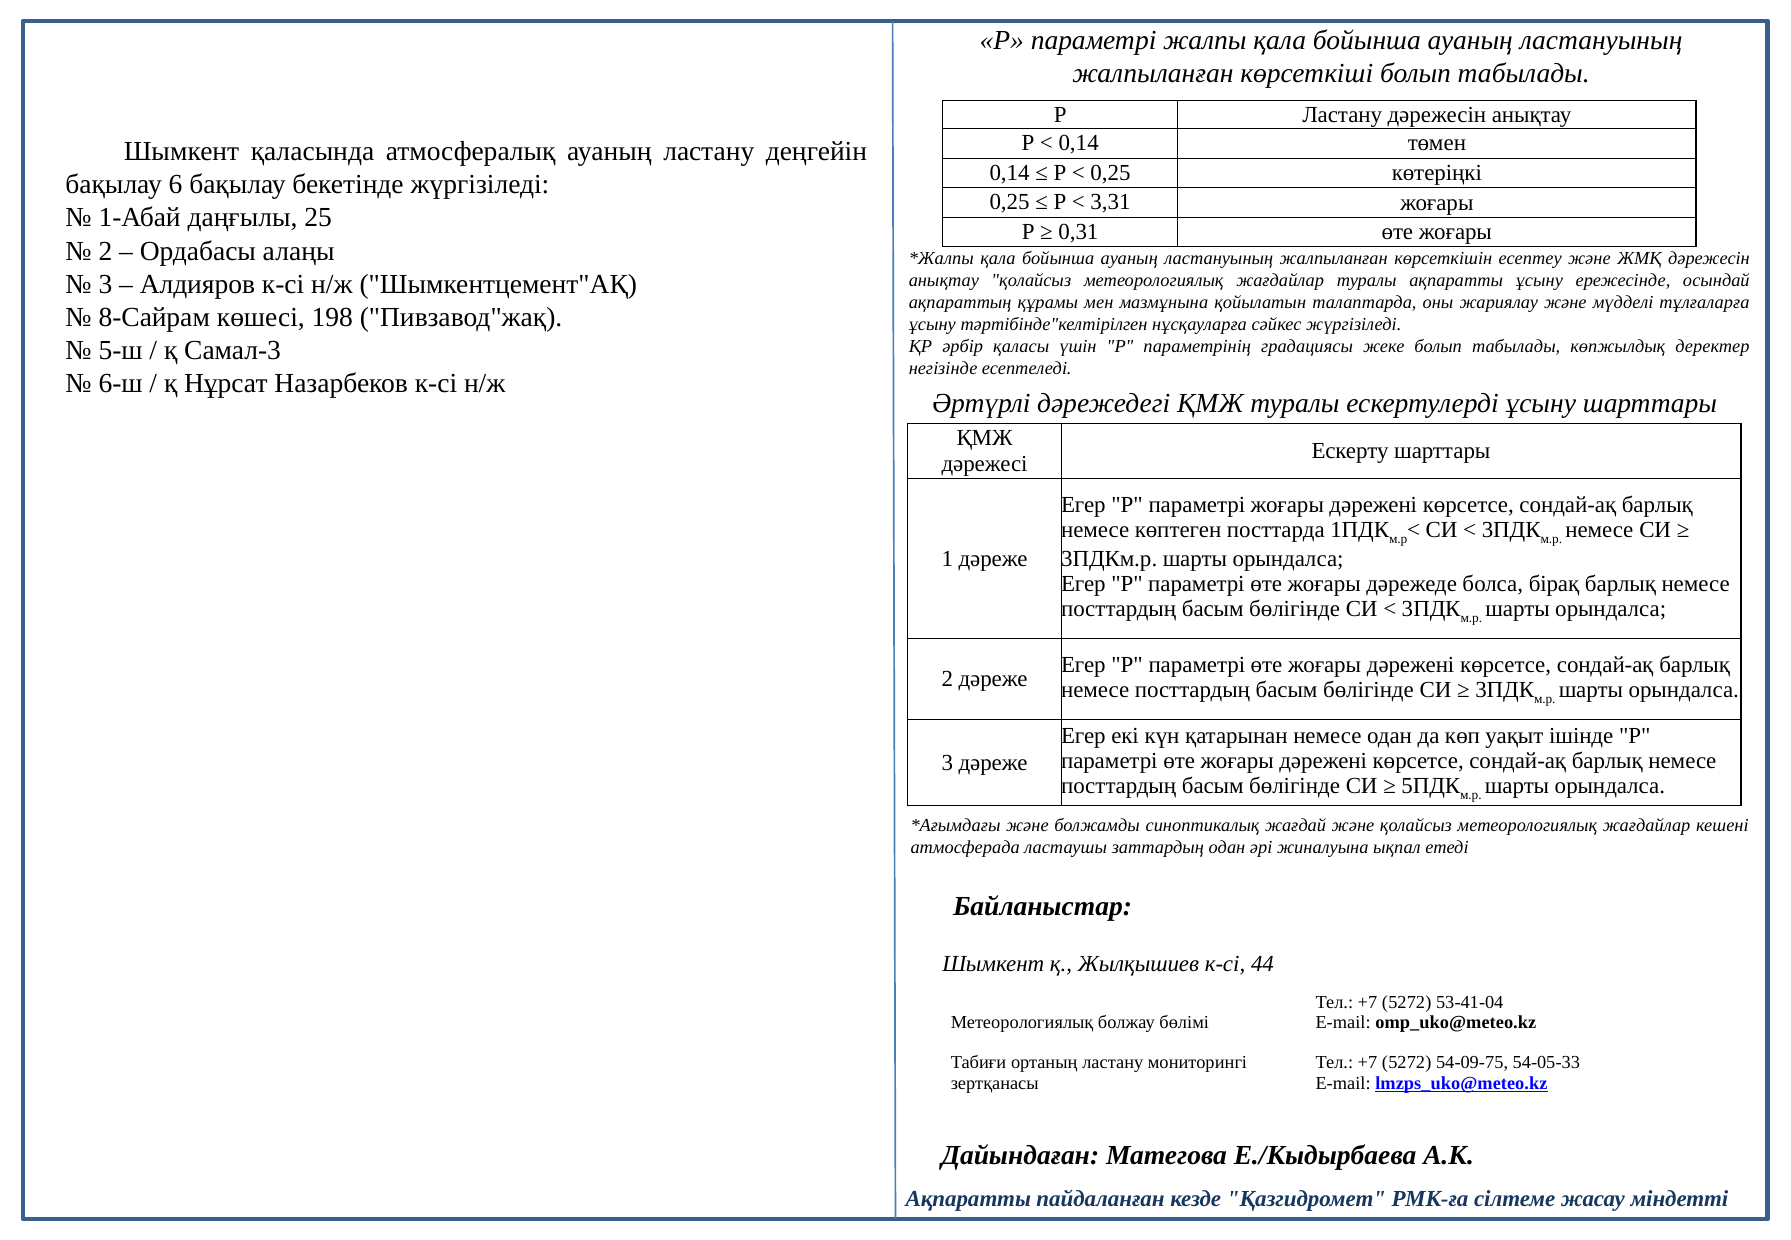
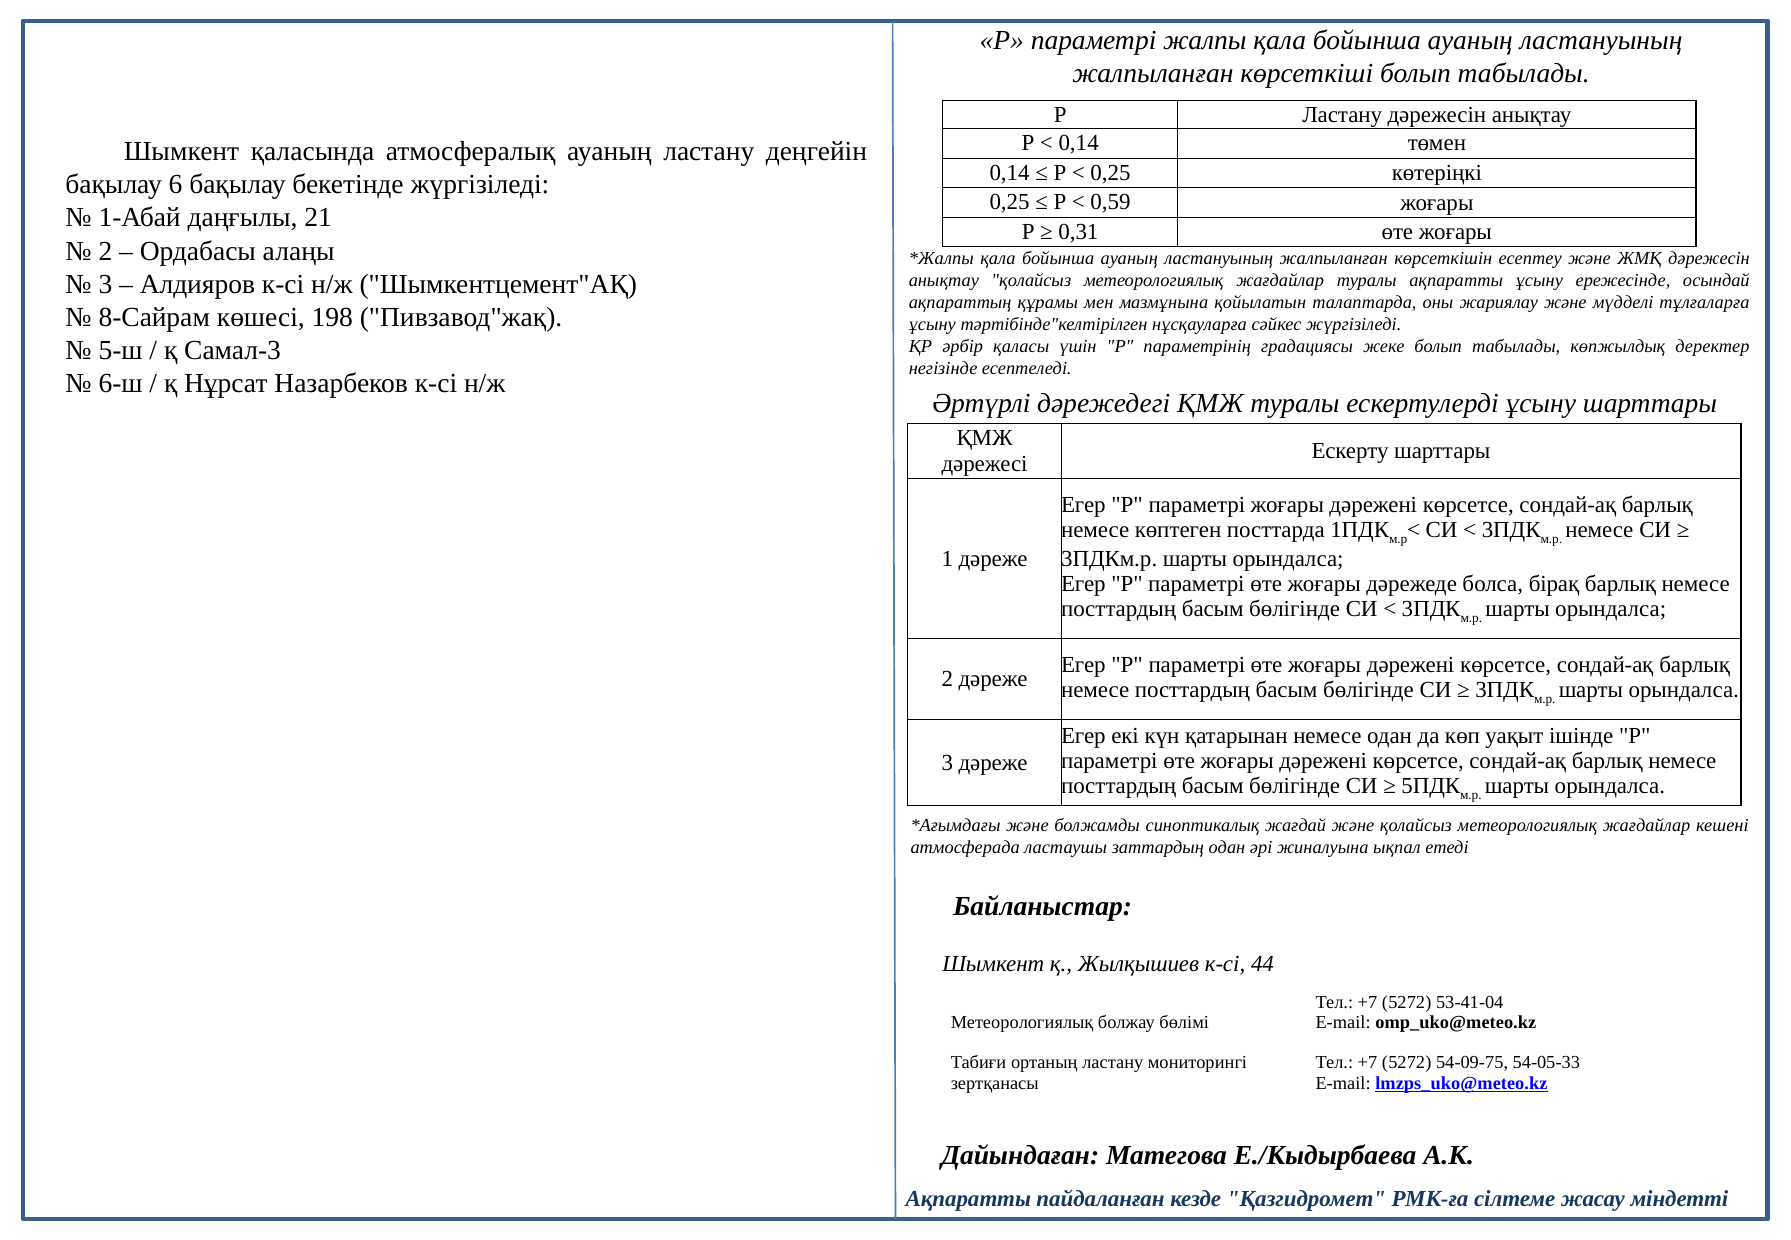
3,31: 3,31 -> 0,59 (1110, 202)
25: 25 -> 21 (318, 218)
